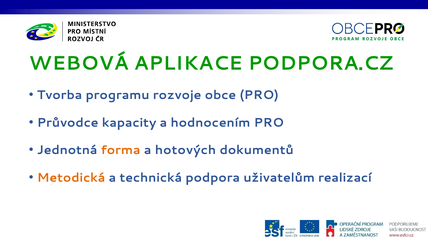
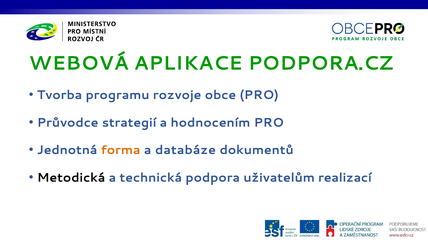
kapacity: kapacity -> strategií (129, 123)
hotových: hotových -> databáze (185, 151)
Metodická colour: orange -> black (71, 178)
